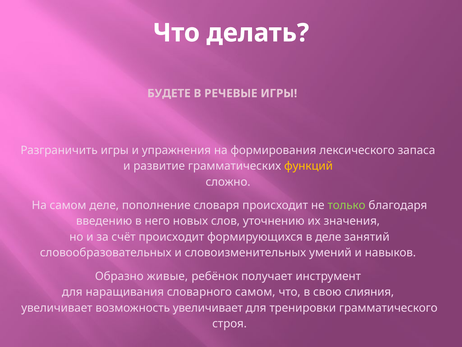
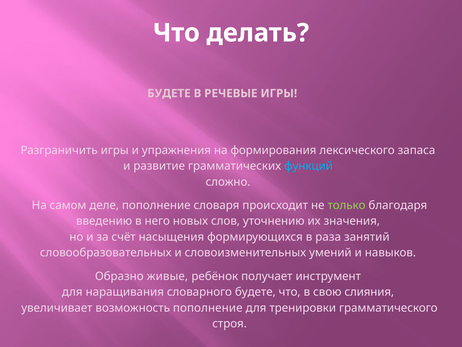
функций colour: yellow -> light blue (308, 166)
счёт происходит: происходит -> насыщения (171, 237)
в деле: деле -> раза (328, 237)
словарного самом: самом -> будете (255, 292)
возможность увеличивает: увеличивает -> пополнение (208, 307)
